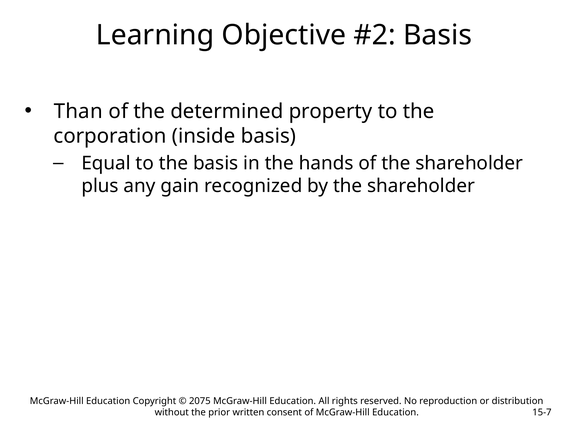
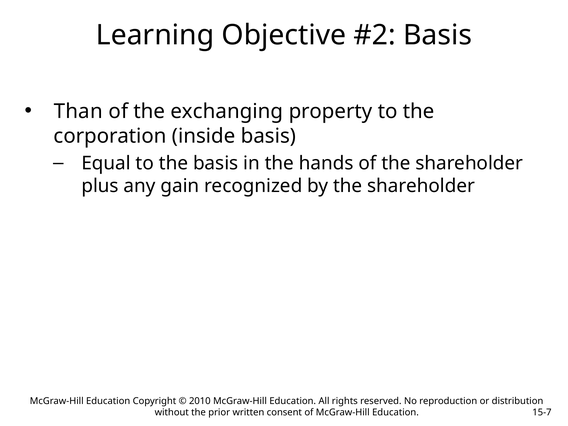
determined: determined -> exchanging (227, 111)
2075: 2075 -> 2010 (200, 401)
